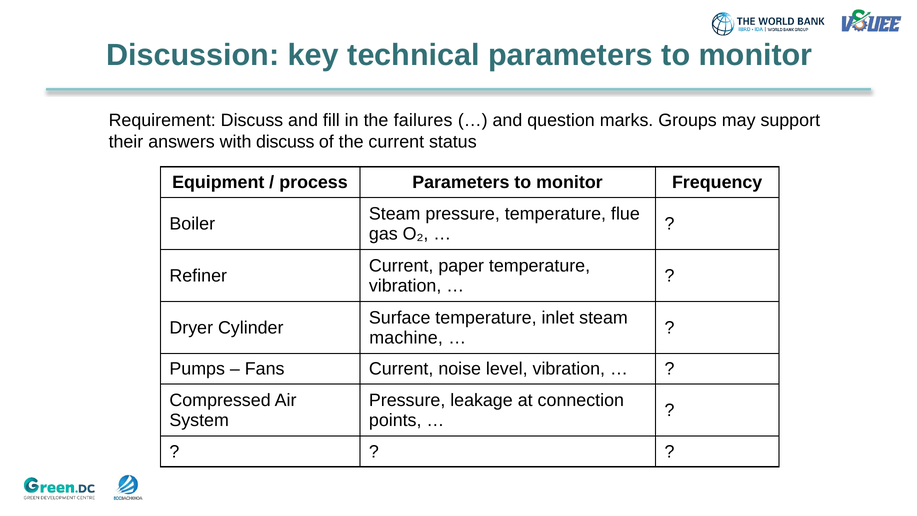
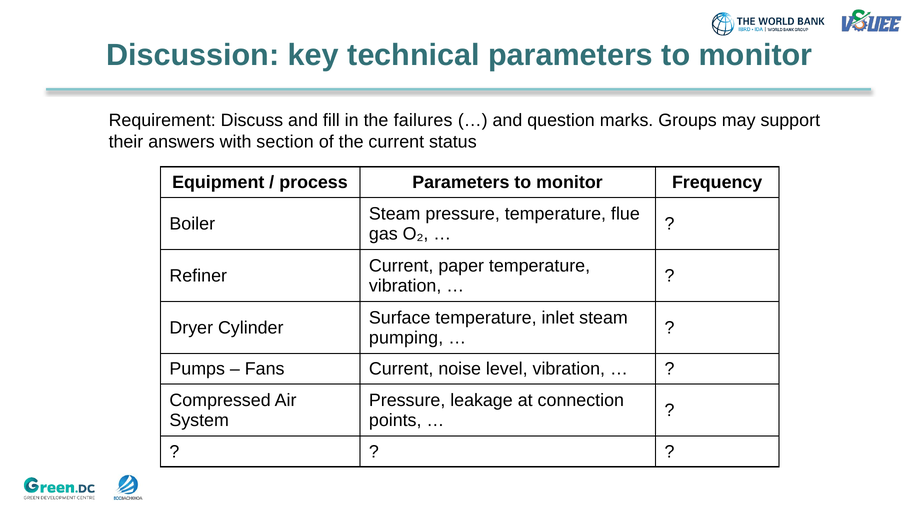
with discuss: discuss -> section (285, 142)
machine: machine -> pumping (406, 338)
